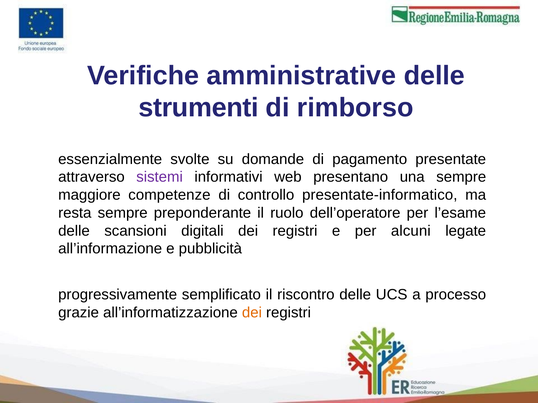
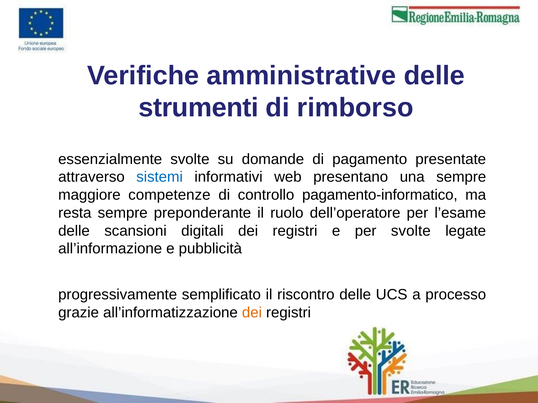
sistemi colour: purple -> blue (160, 177)
presentate-informatico: presentate-informatico -> pagamento-informatico (380, 195)
per alcuni: alcuni -> svolte (411, 231)
